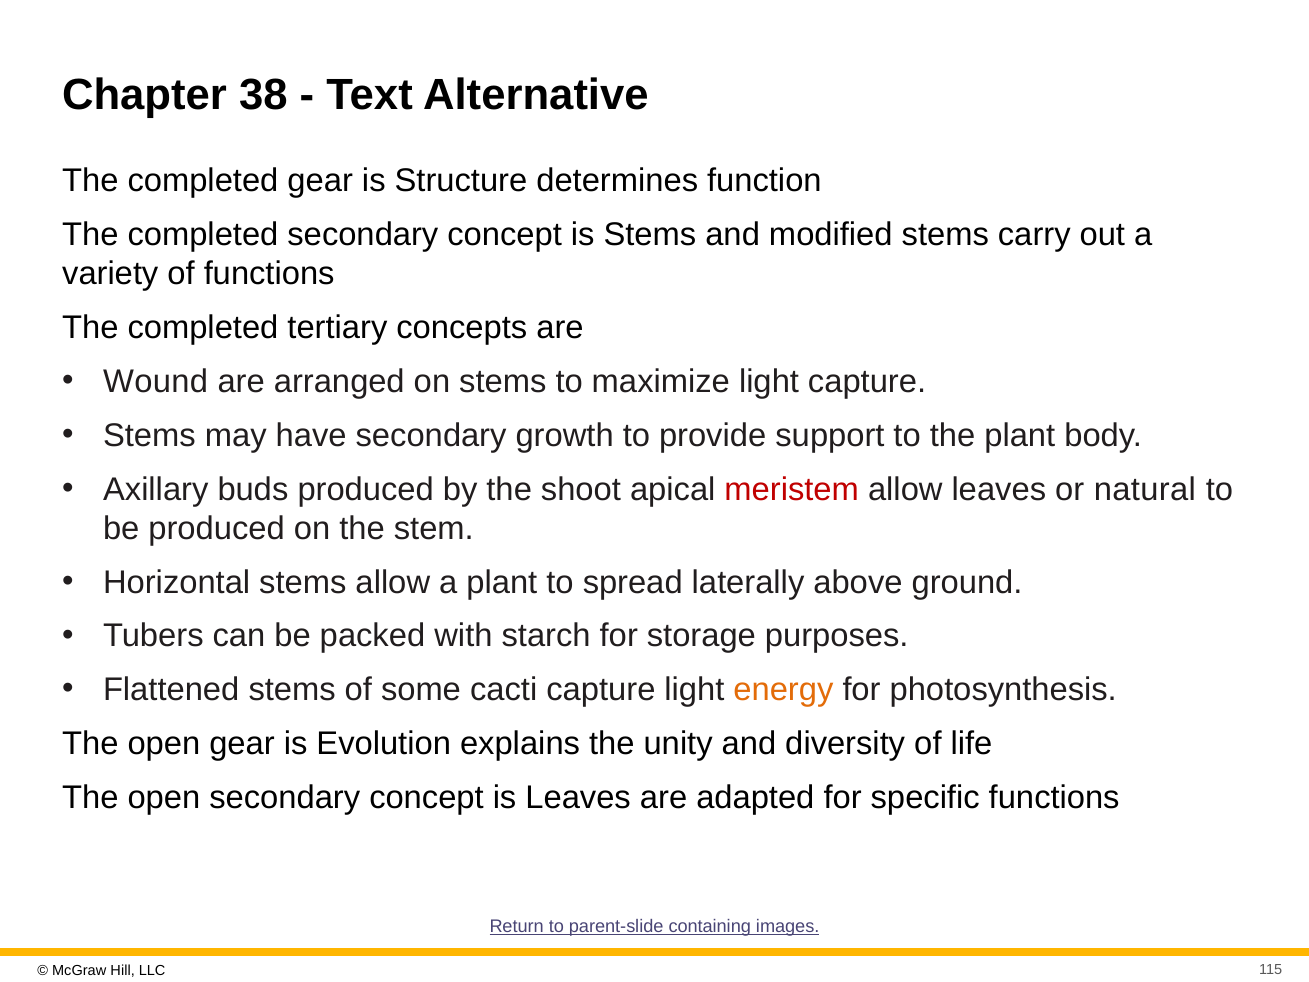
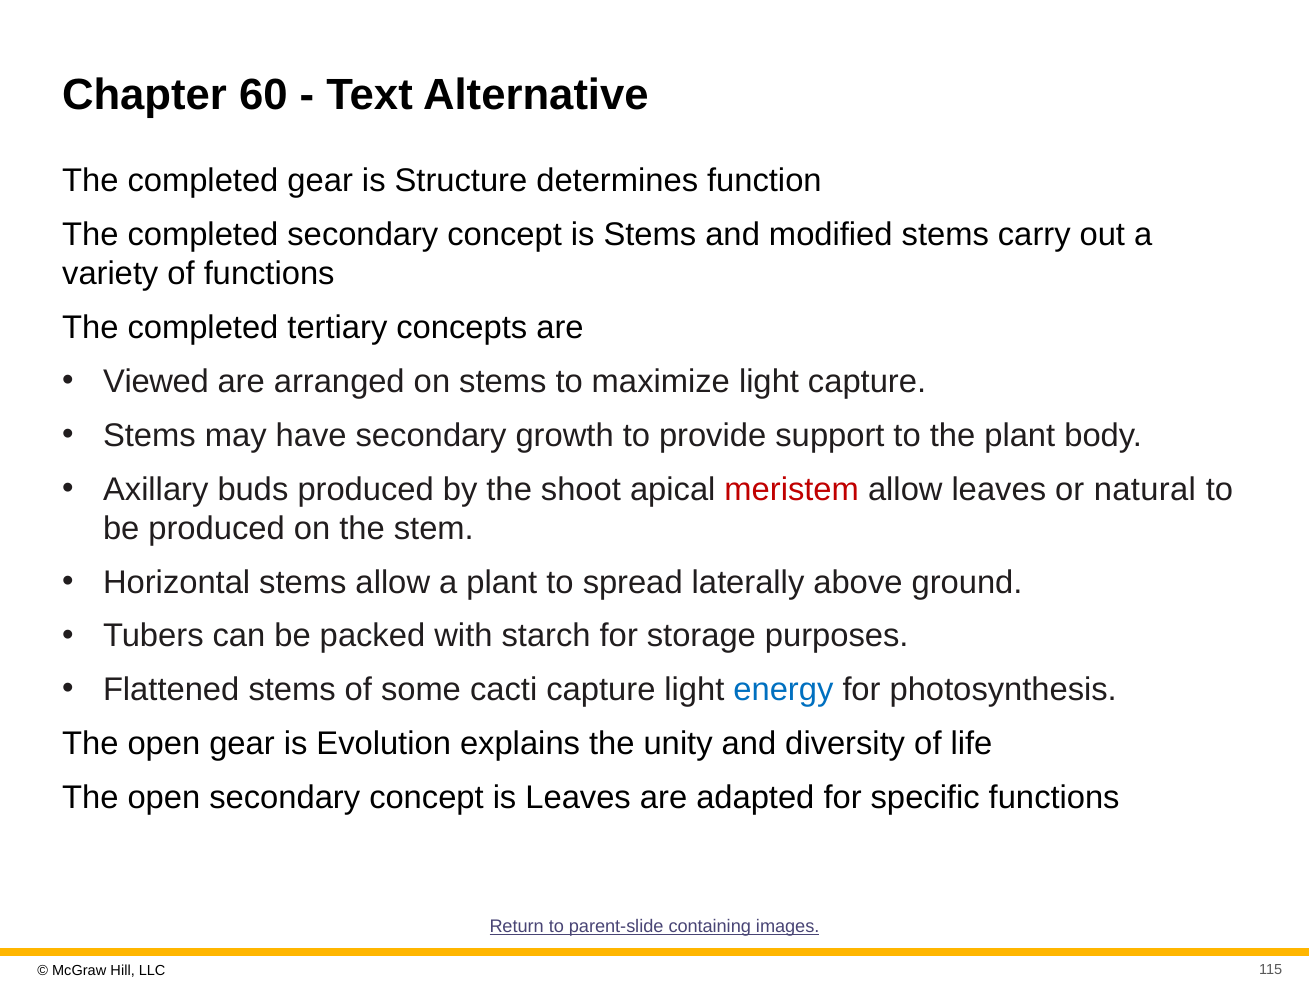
38: 38 -> 60 (263, 95)
Wound: Wound -> Viewed (156, 381)
energy colour: orange -> blue (783, 690)
